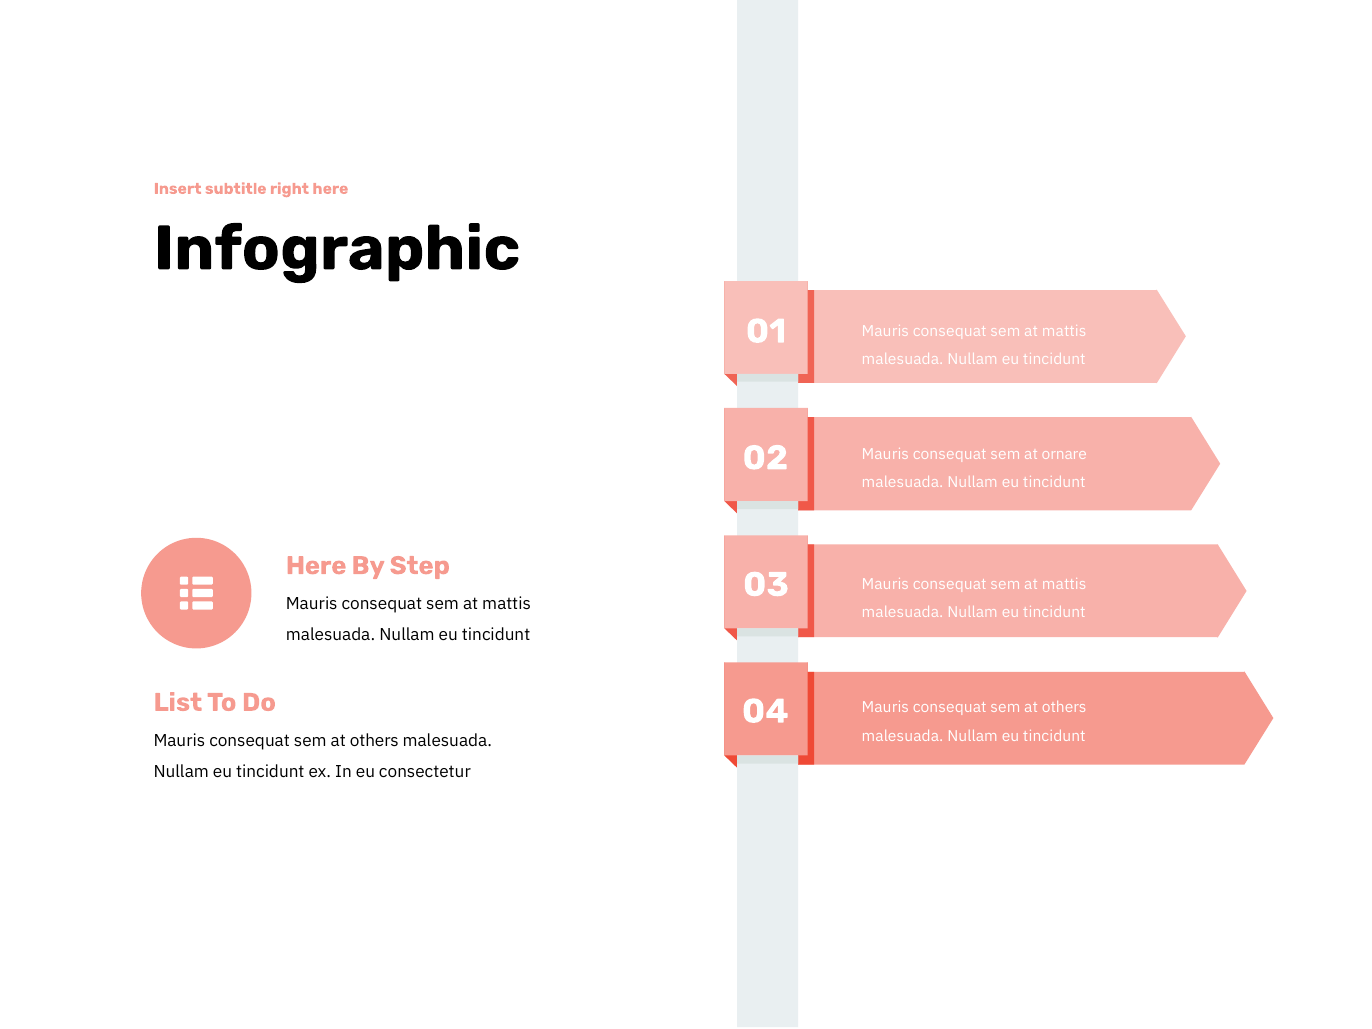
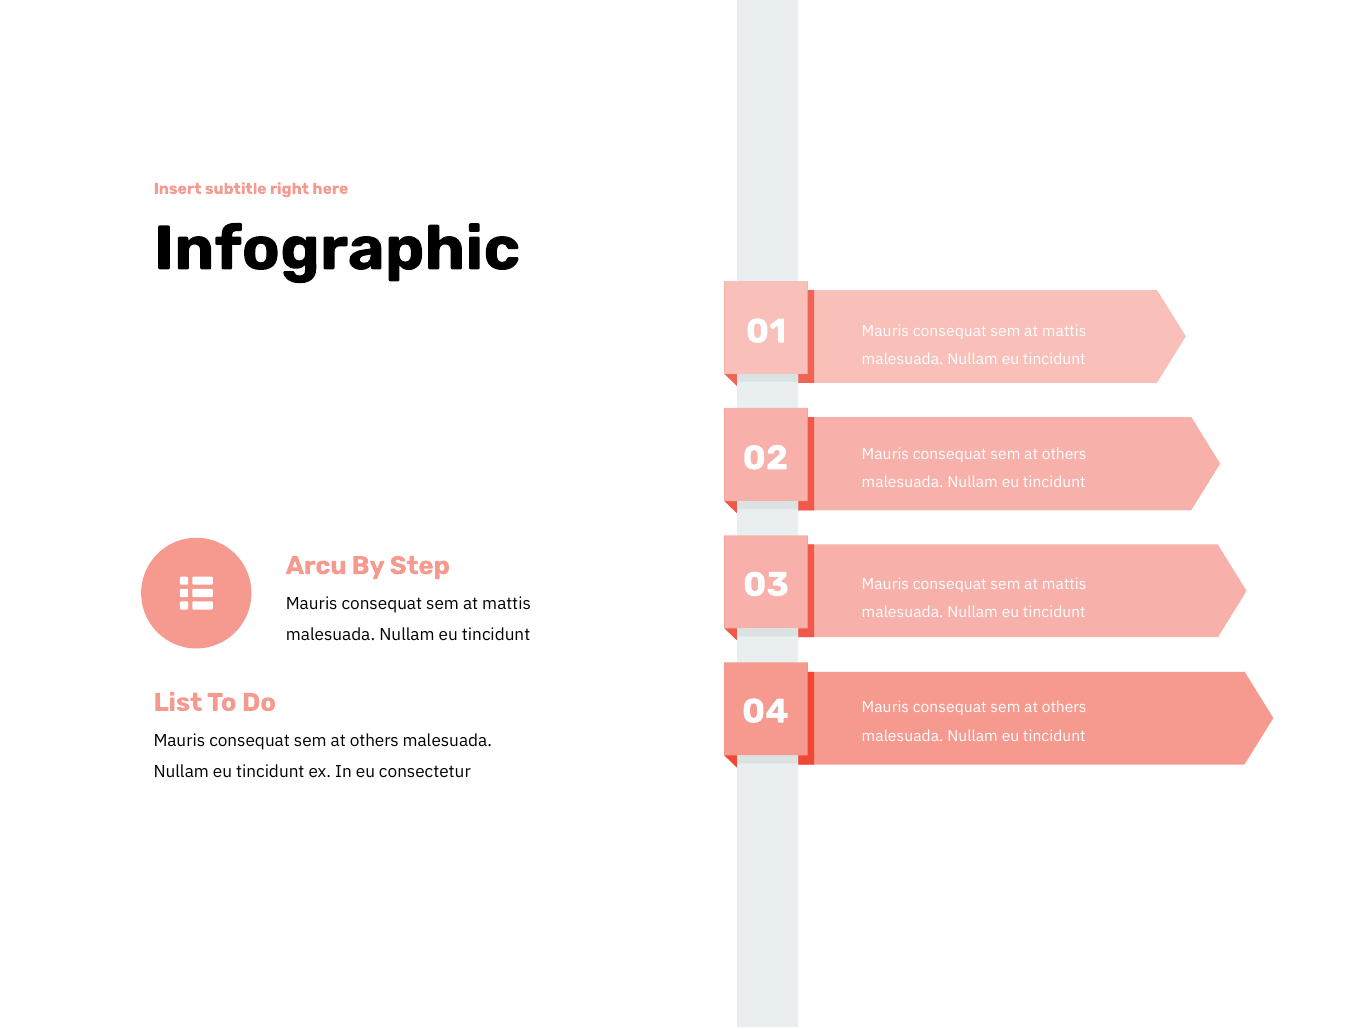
ornare: ornare -> others (1064, 454)
Here: Here -> Arcu (316, 566)
